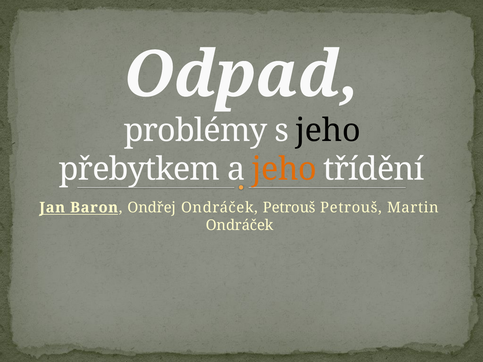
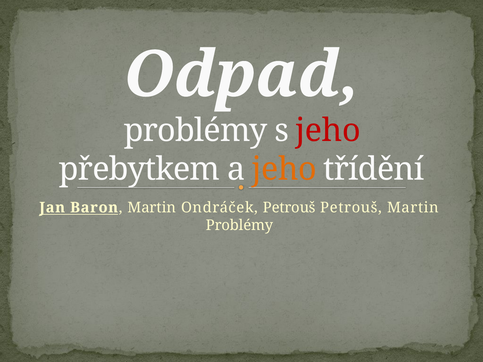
jeho colour: black -> red (328, 131)
Baron Ondřej: Ondřej -> Martin (152, 208)
Ondráček: Ondráček -> Problémy (240, 225)
